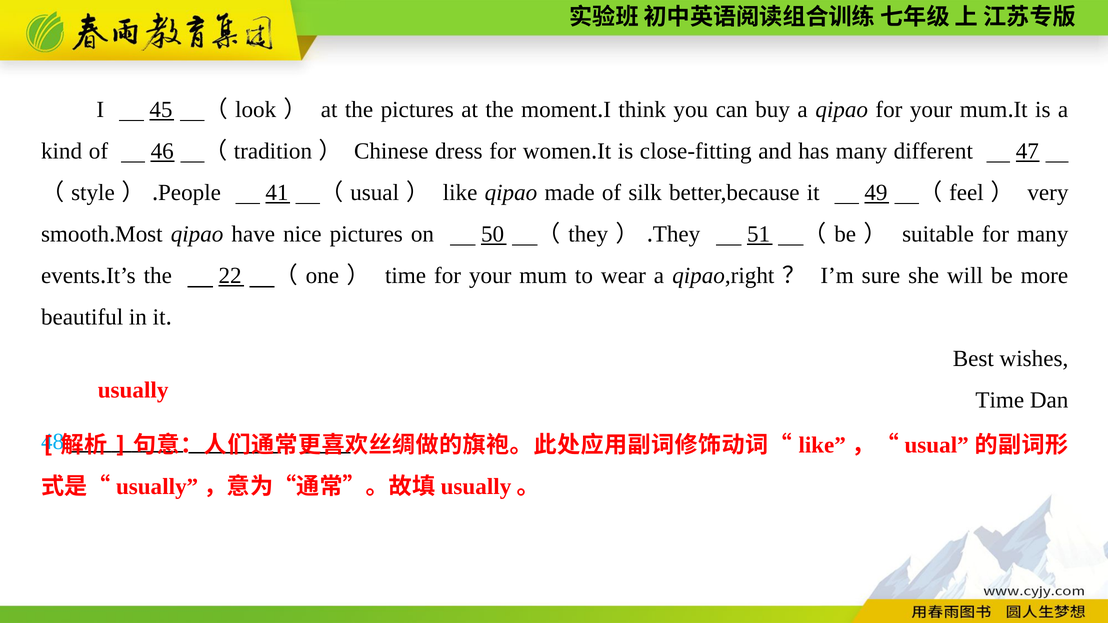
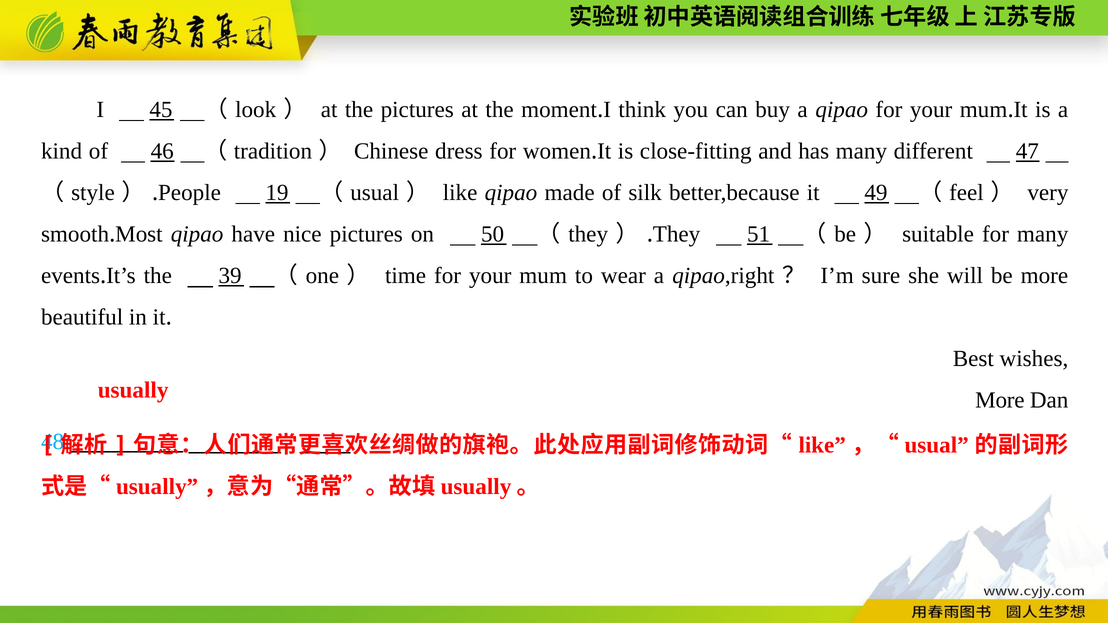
41: 41 -> 19 (277, 193)
22: 22 -> 39 (230, 276)
Time: Time -> More (1000, 400)
